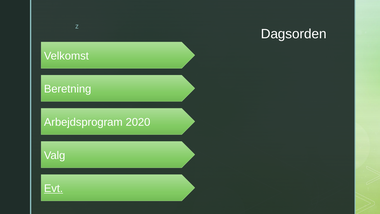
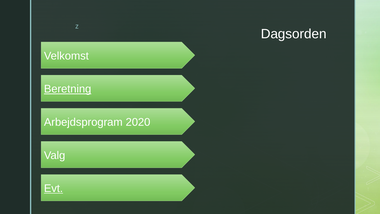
Beretning underline: none -> present (68, 89)
